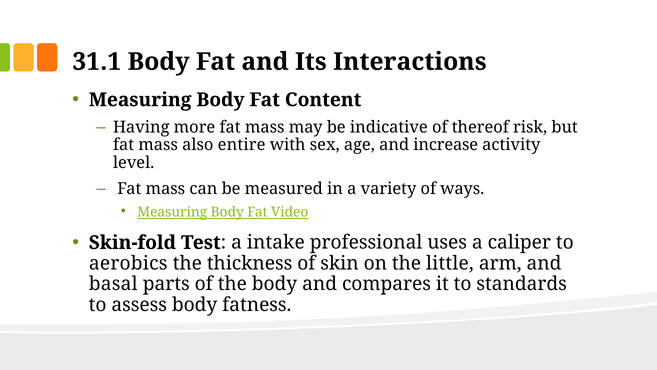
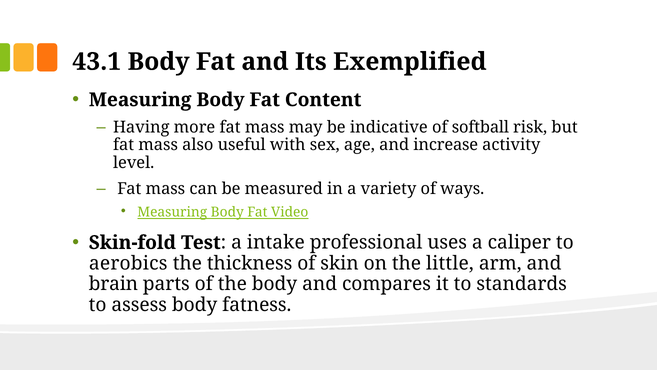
31.1: 31.1 -> 43.1 (97, 62)
Interactions: Interactions -> Exemplified (410, 62)
thereof: thereof -> softball (480, 127)
entire: entire -> useful (242, 145)
basal: basal -> brain (113, 284)
